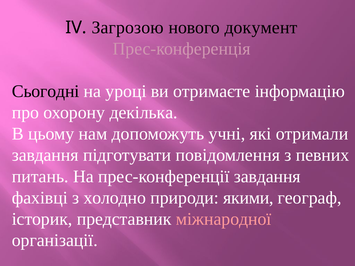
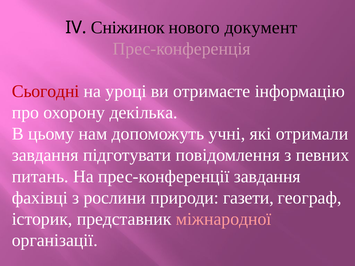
Загрозою: Загрозою -> Сніжинок (128, 27)
Сьогоднi colour: black -> red (46, 91)
холодно: холодно -> рослини (115, 198)
якими: якими -> газети (248, 198)
